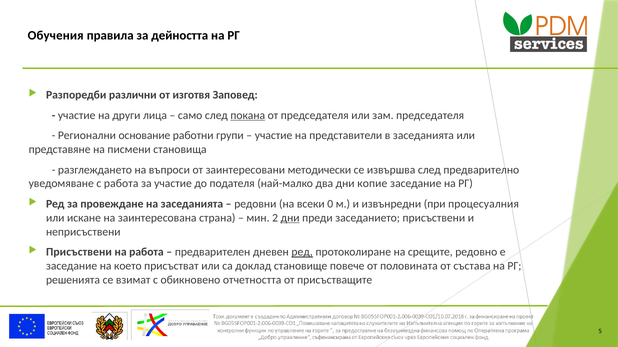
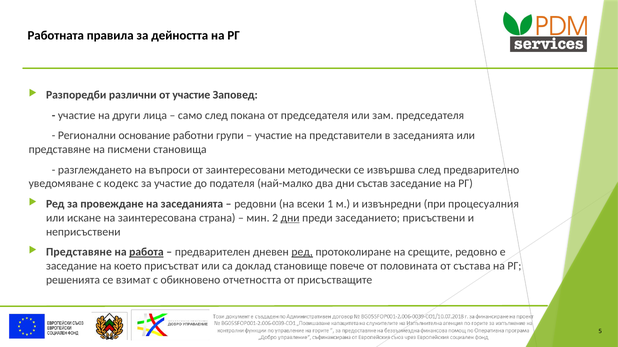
Обучения: Обучения -> Работната (56, 35)
от изготвя: изготвя -> участие (191, 95)
покана underline: present -> none (248, 115)
с работа: работа -> кодекс (121, 184)
копие: копие -> състав (372, 184)
0: 0 -> 1 (330, 204)
Присъствени: Присъствени -> Представяне (79, 252)
работа underline: none -> present (146, 252)
